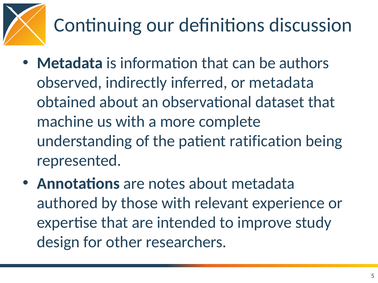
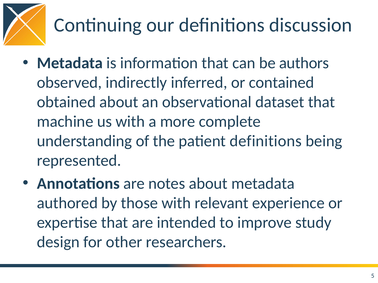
or metadata: metadata -> contained (282, 83)
patient ratification: ratification -> definitions (266, 141)
